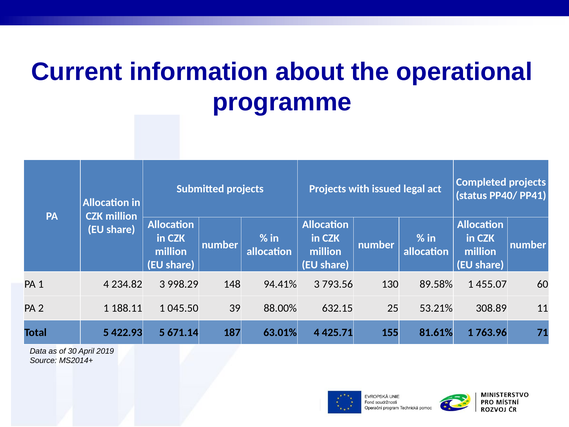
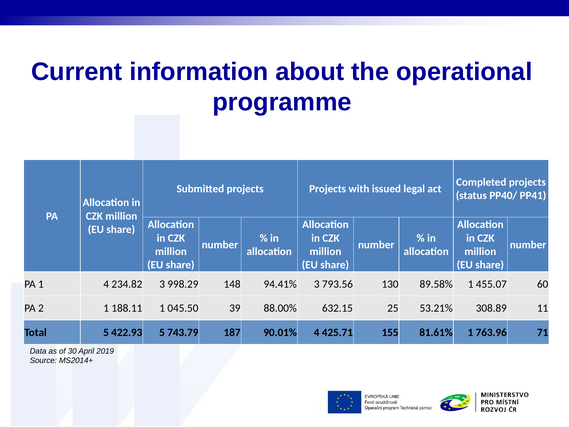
671.14: 671.14 -> 743.79 (183, 332)
63.01%: 63.01% -> 90.01% (280, 332)
